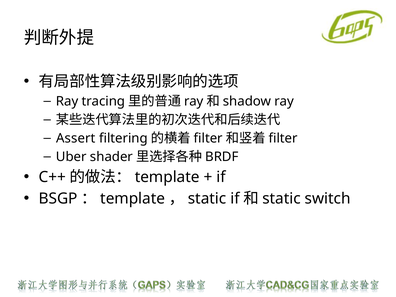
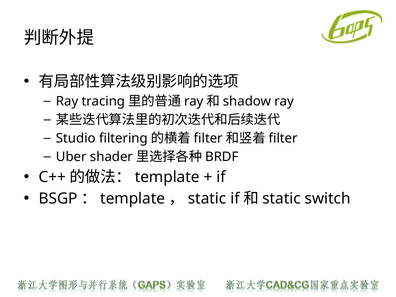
Assert: Assert -> Studio (76, 138)
